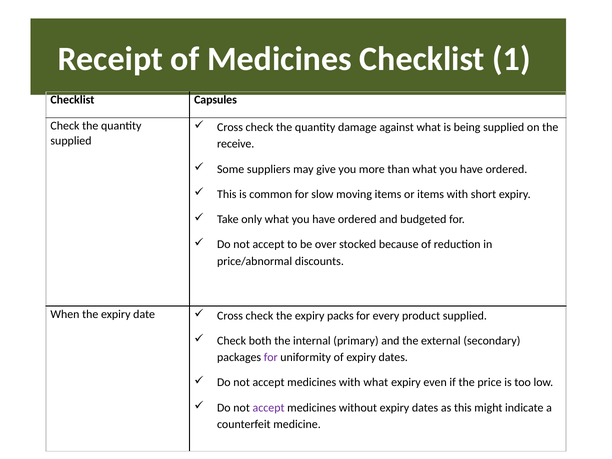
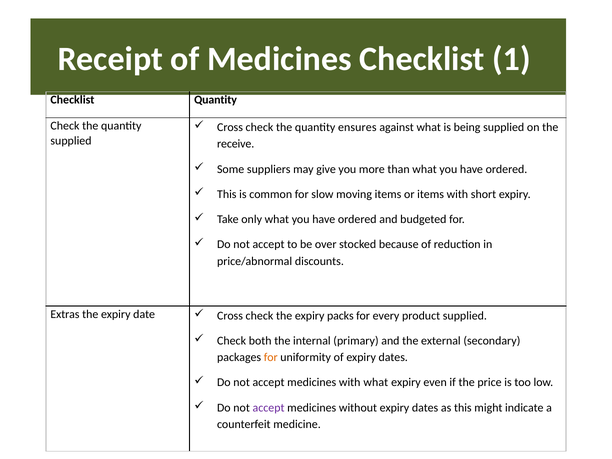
Checklist Capsules: Capsules -> Quantity (216, 100)
damage: damage -> ensures (357, 127)
When: When -> Extras (65, 314)
for colour: purple -> orange (271, 357)
